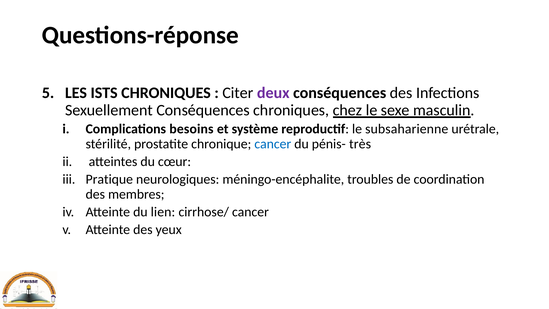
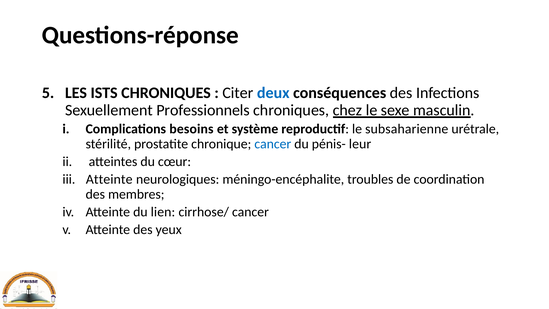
deux colour: purple -> blue (273, 93)
Sexuellement Conséquences: Conséquences -> Professionnels (203, 110)
très: très -> leur (360, 144)
Pratique: Pratique -> Atteinte (109, 179)
